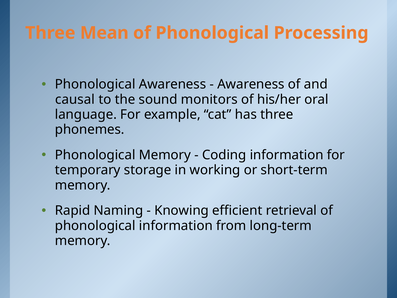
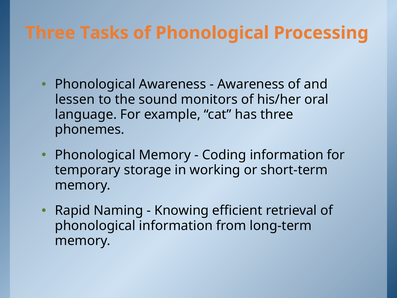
Mean: Mean -> Tasks (104, 33)
causal: causal -> lessen (75, 99)
